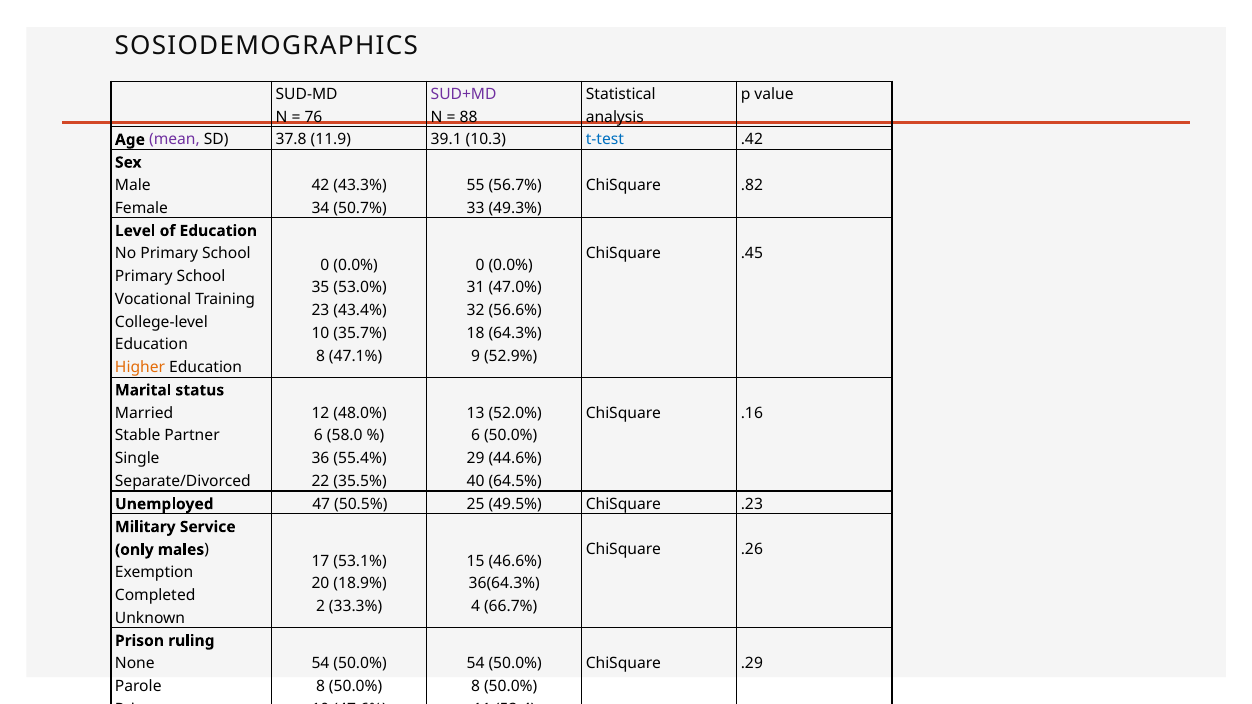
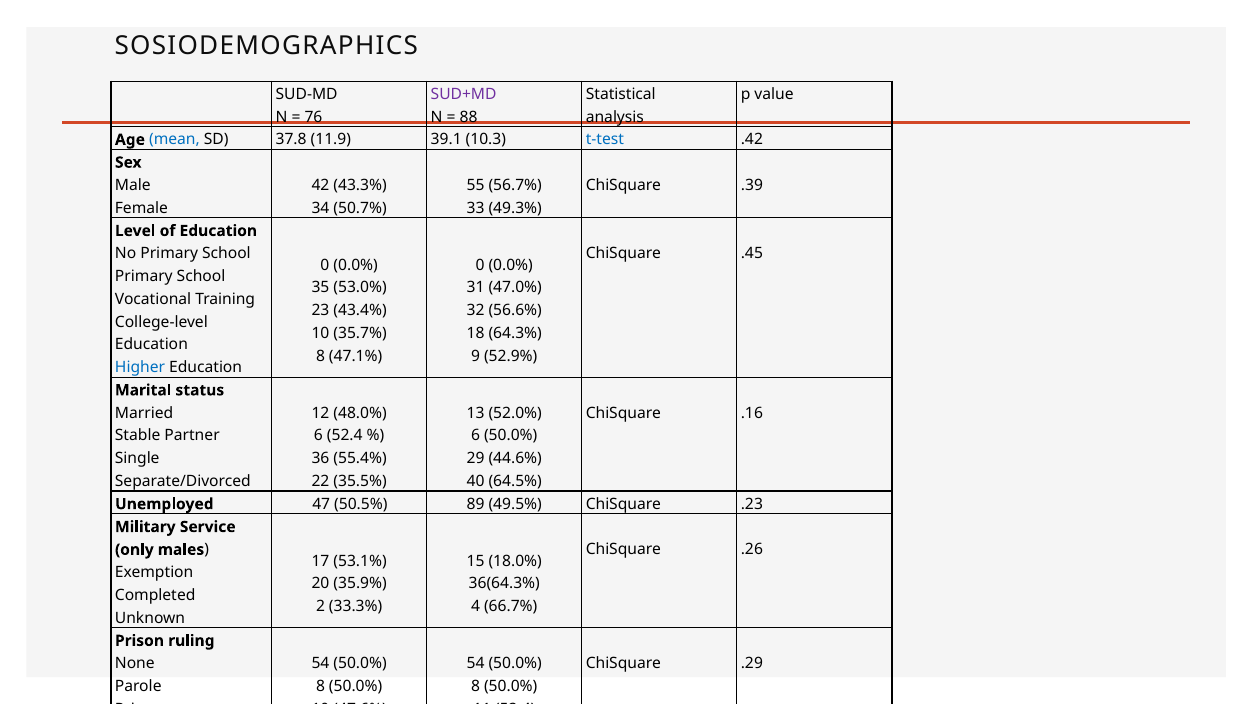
mean colour: purple -> blue (174, 140)
.82: .82 -> .39 (752, 185)
Higher colour: orange -> blue (140, 368)
6 58.0: 58.0 -> 52.4 (345, 436)
25: 25 -> 89 (476, 504)
46.6%: 46.6% -> 18.0% (515, 561)
18.9%: 18.9% -> 35.9% (360, 584)
